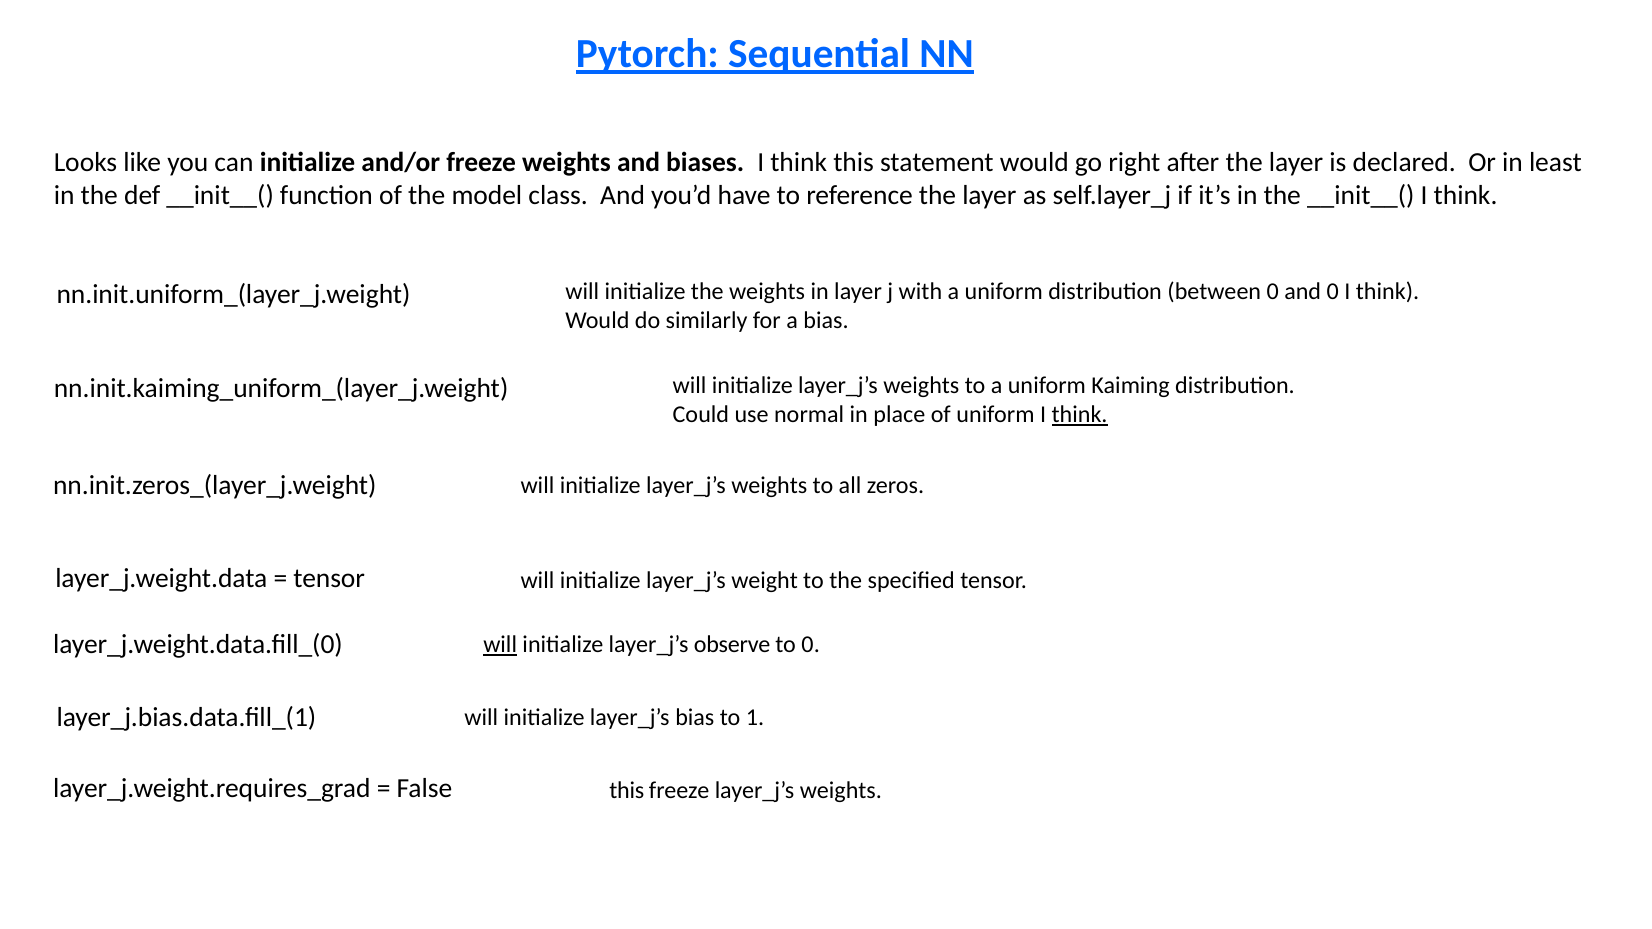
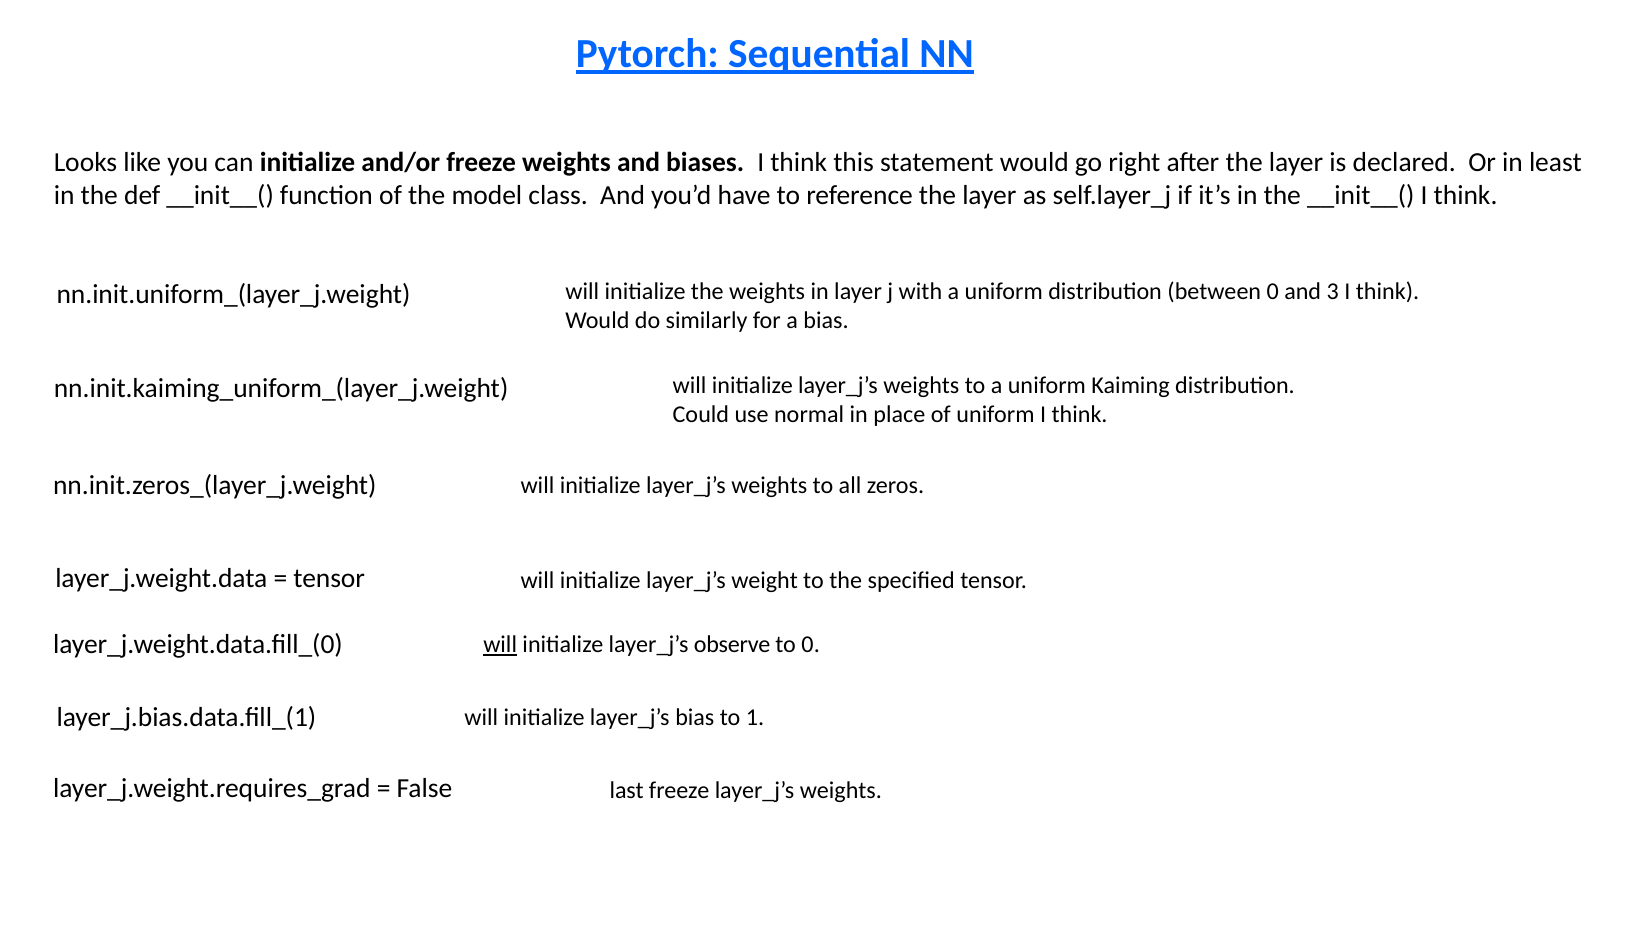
and 0: 0 -> 3 (1333, 292)
think underline: present -> none (1080, 415)
False this: this -> last (627, 790)
